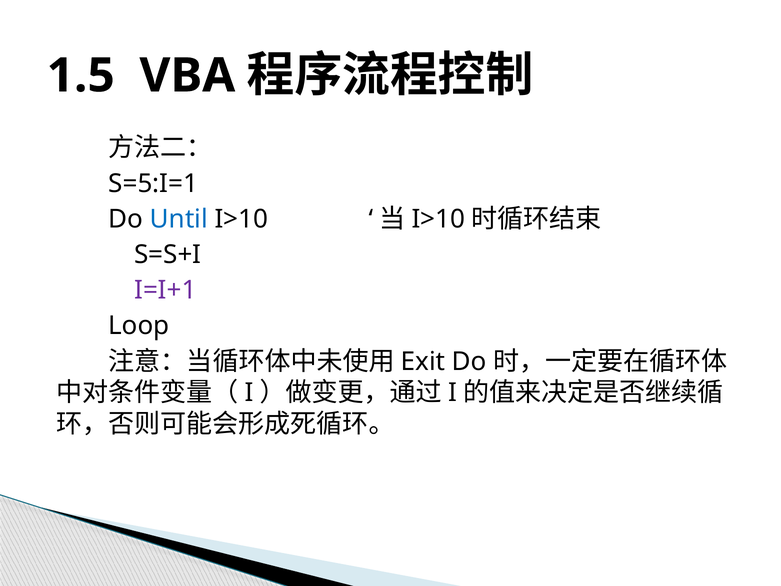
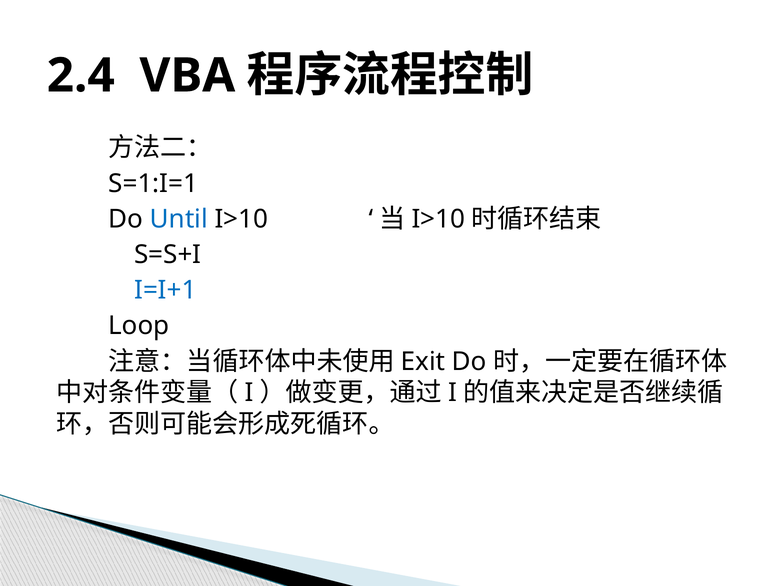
1.5: 1.5 -> 2.4 (81, 76)
S=5:I=1: S=5:I=1 -> S=1:I=1 (153, 183)
I=I+1 colour: purple -> blue (165, 290)
